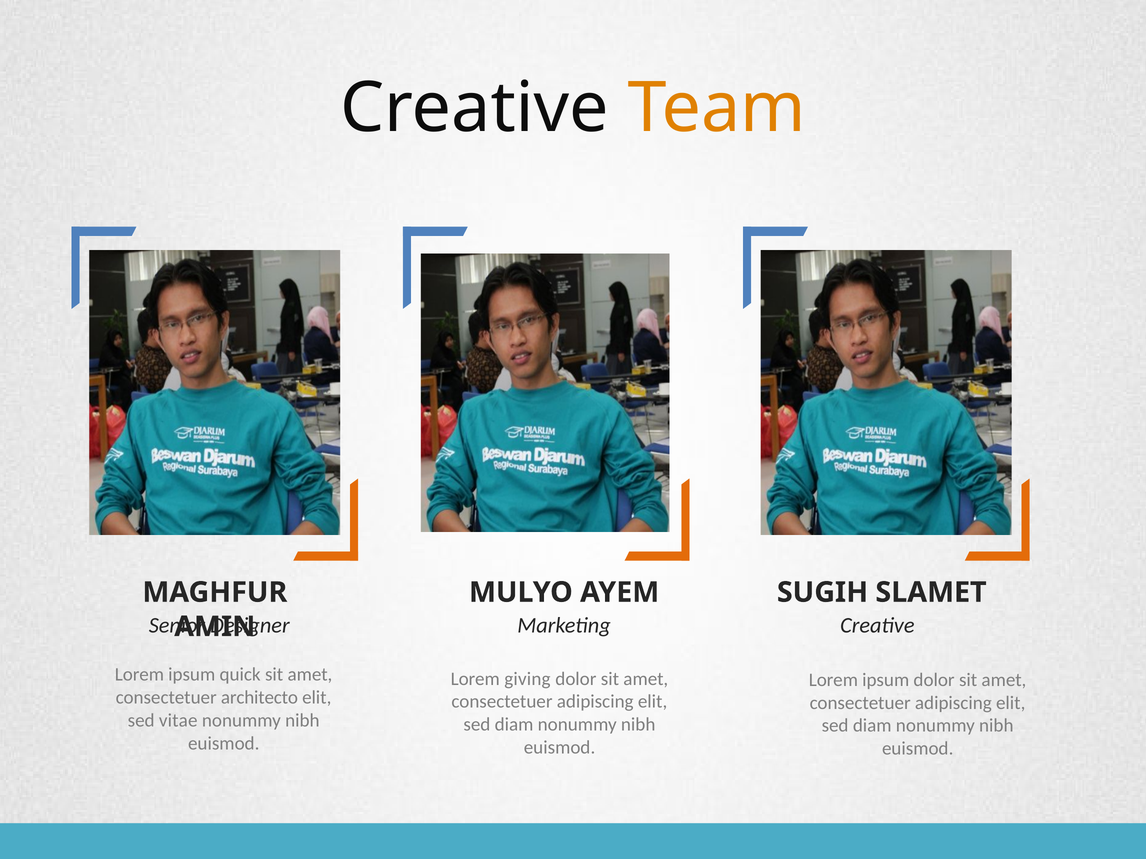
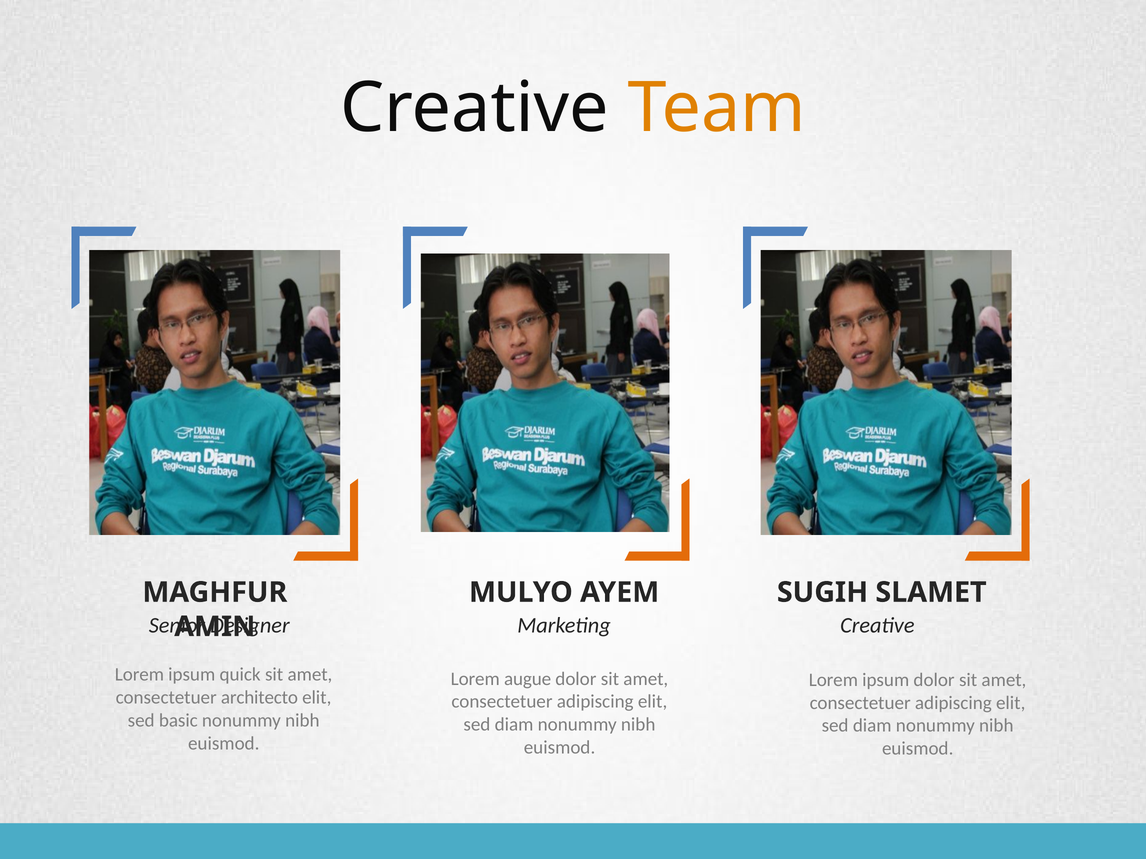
giving: giving -> augue (528, 679)
vitae: vitae -> basic (178, 721)
